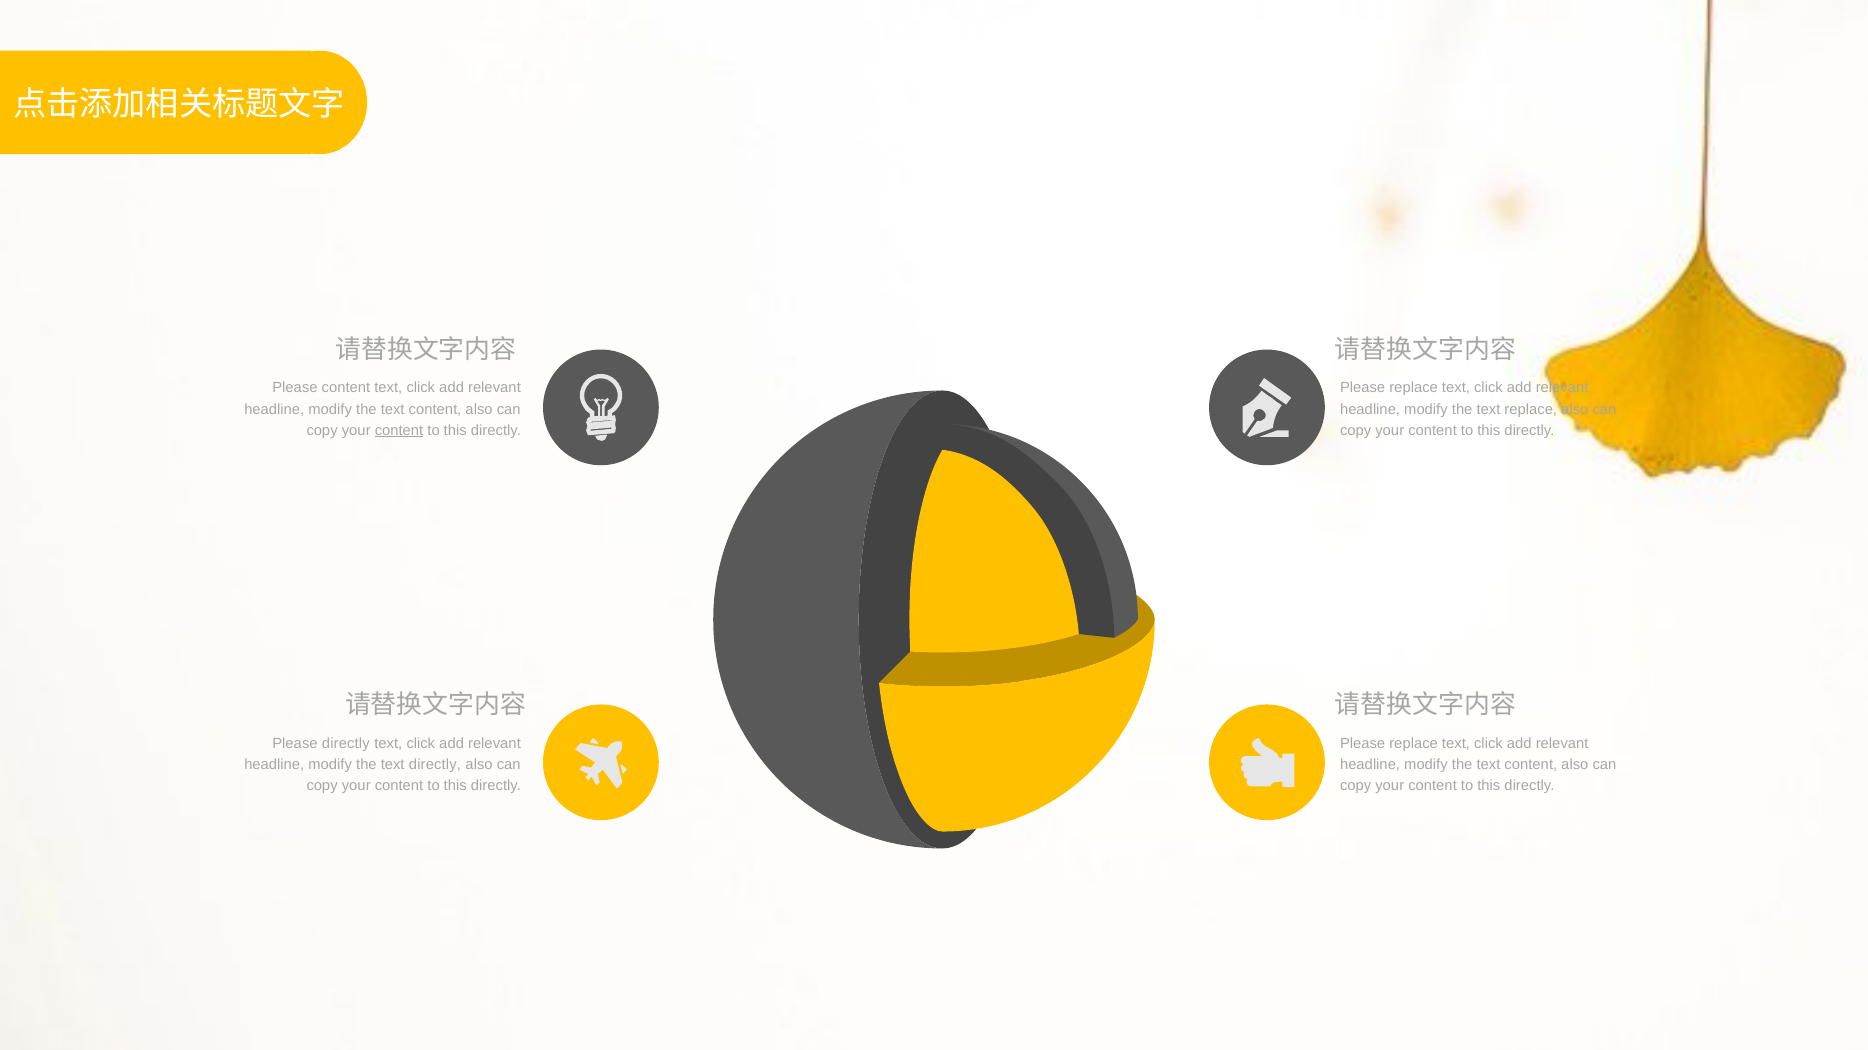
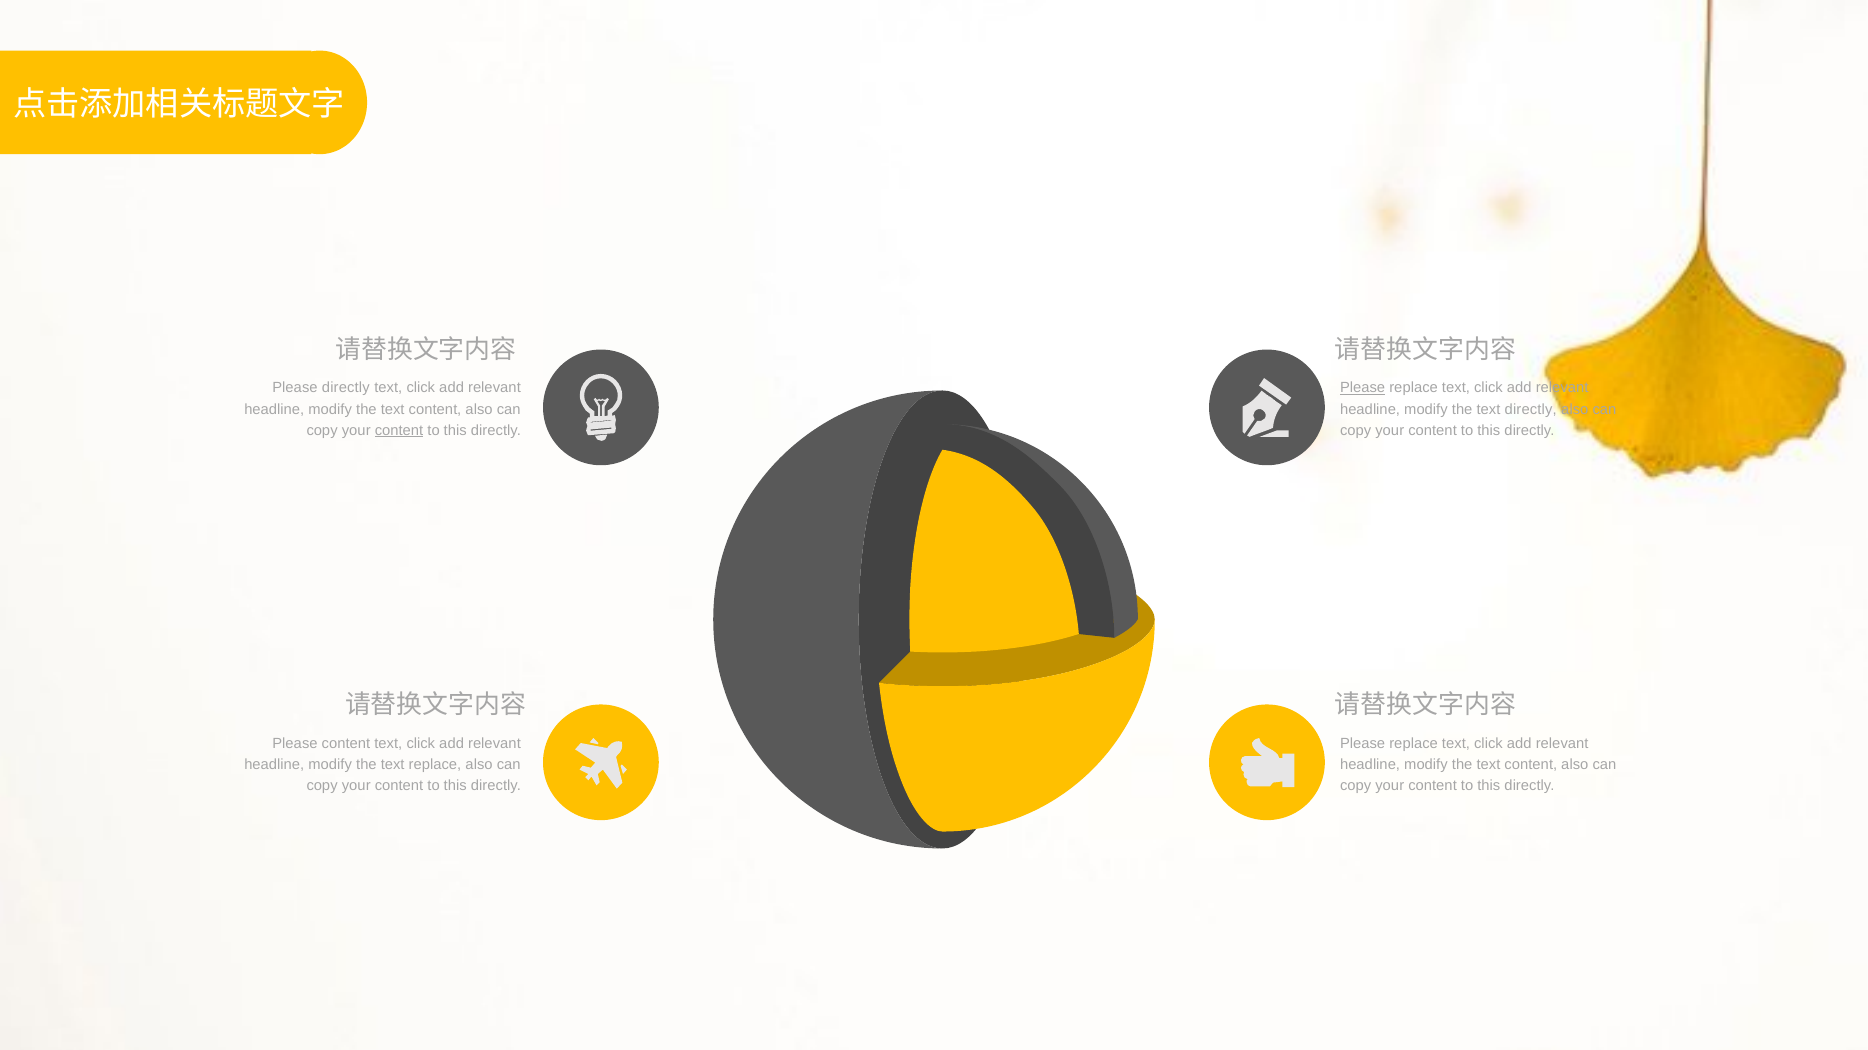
Please content: content -> directly (346, 388)
Please underline: none -> present (1363, 388)
text replace: replace -> directly (1531, 409)
Please directly: directly -> content (346, 744)
text directly: directly -> replace (435, 765)
